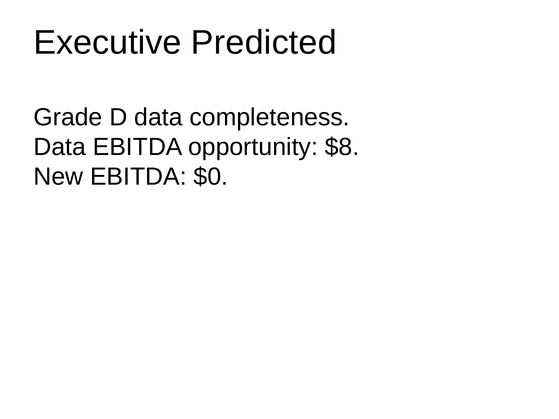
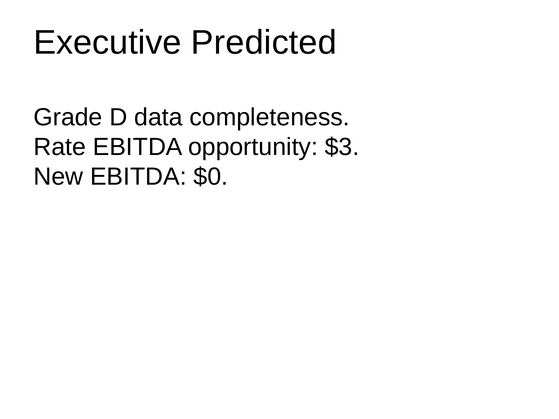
Data: Data -> Rate (60, 147)
$8: $8 -> $3 (342, 147)
